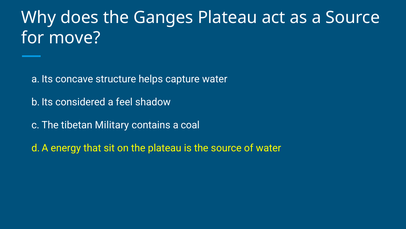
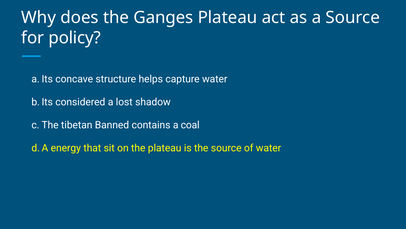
move: move -> policy (75, 38)
feel: feel -> lost (124, 102)
Military: Military -> Banned (112, 125)
